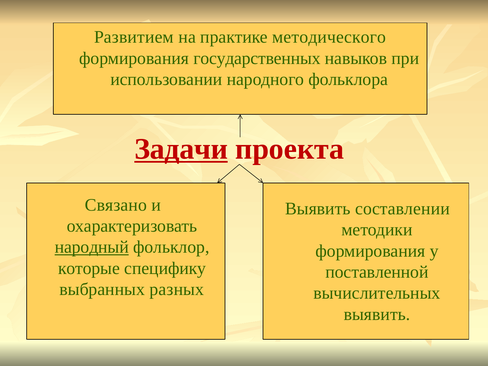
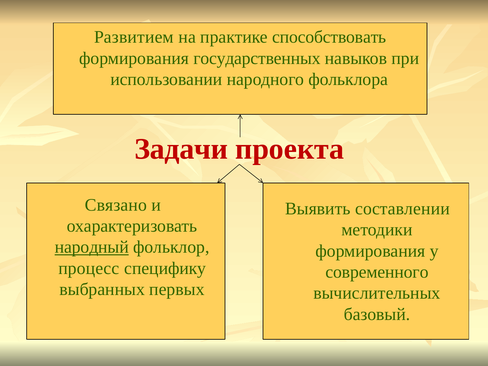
методического: методического -> способствовать (329, 37)
Задачи underline: present -> none (181, 149)
которые: которые -> процесс (89, 268)
поставленной: поставленной -> современного (377, 272)
разных: разных -> первых (177, 289)
выявить: выявить -> базовый (377, 314)
